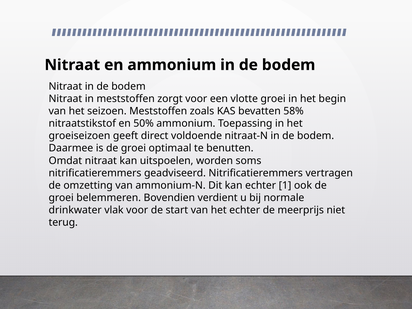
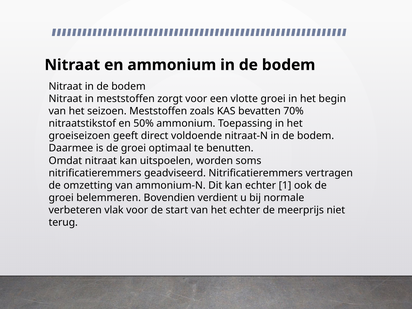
58%: 58% -> 70% (294, 111)
drinkwater: drinkwater -> verbeteren (75, 210)
